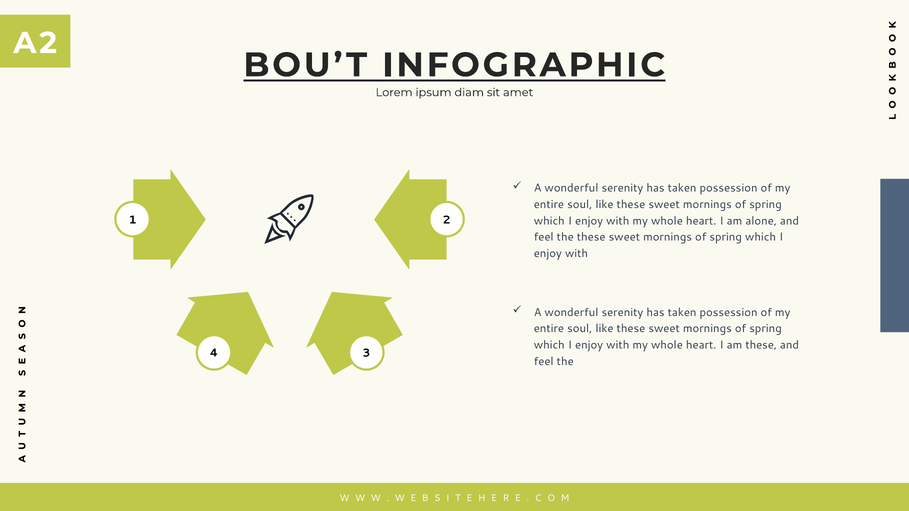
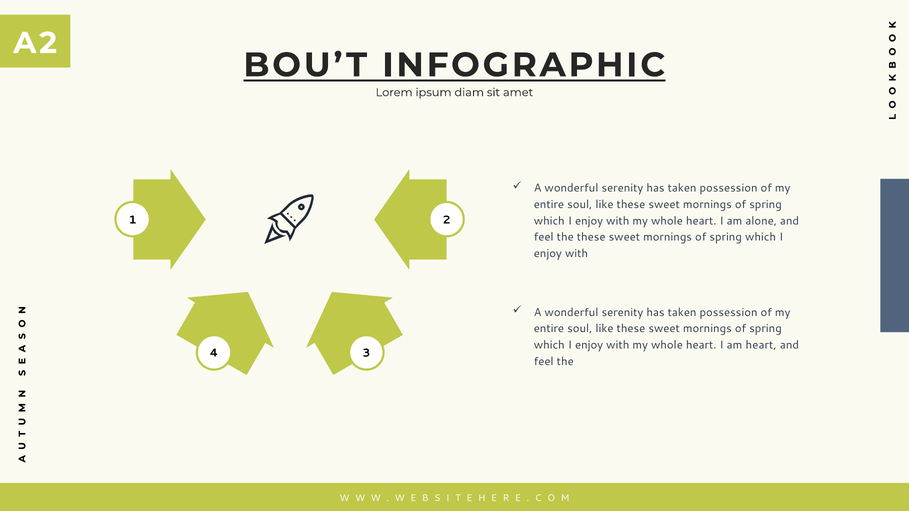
am these: these -> heart (761, 345)
